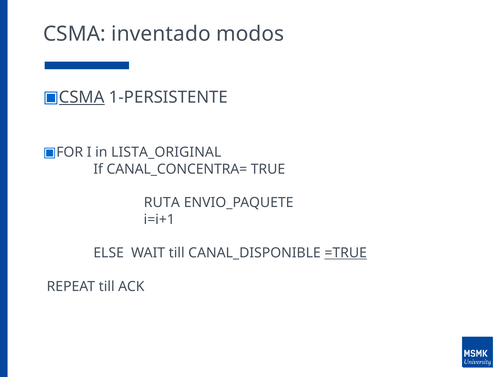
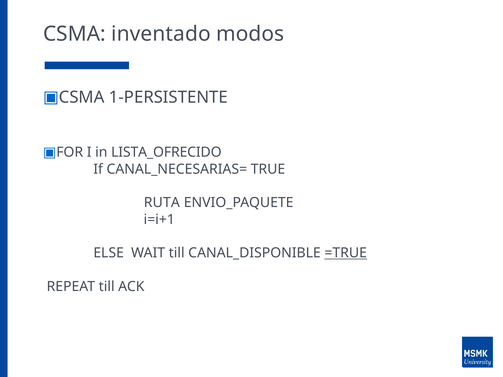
CSMA underline: present -> none (82, 97)
LISTA_ORIGINAL: LISTA_ORIGINAL -> LISTA_OFRECIDO (166, 152)
CANAL_CONCENTRA=: CANAL_CONCENTRA= -> CANAL_NECESARIAS= (177, 169)
